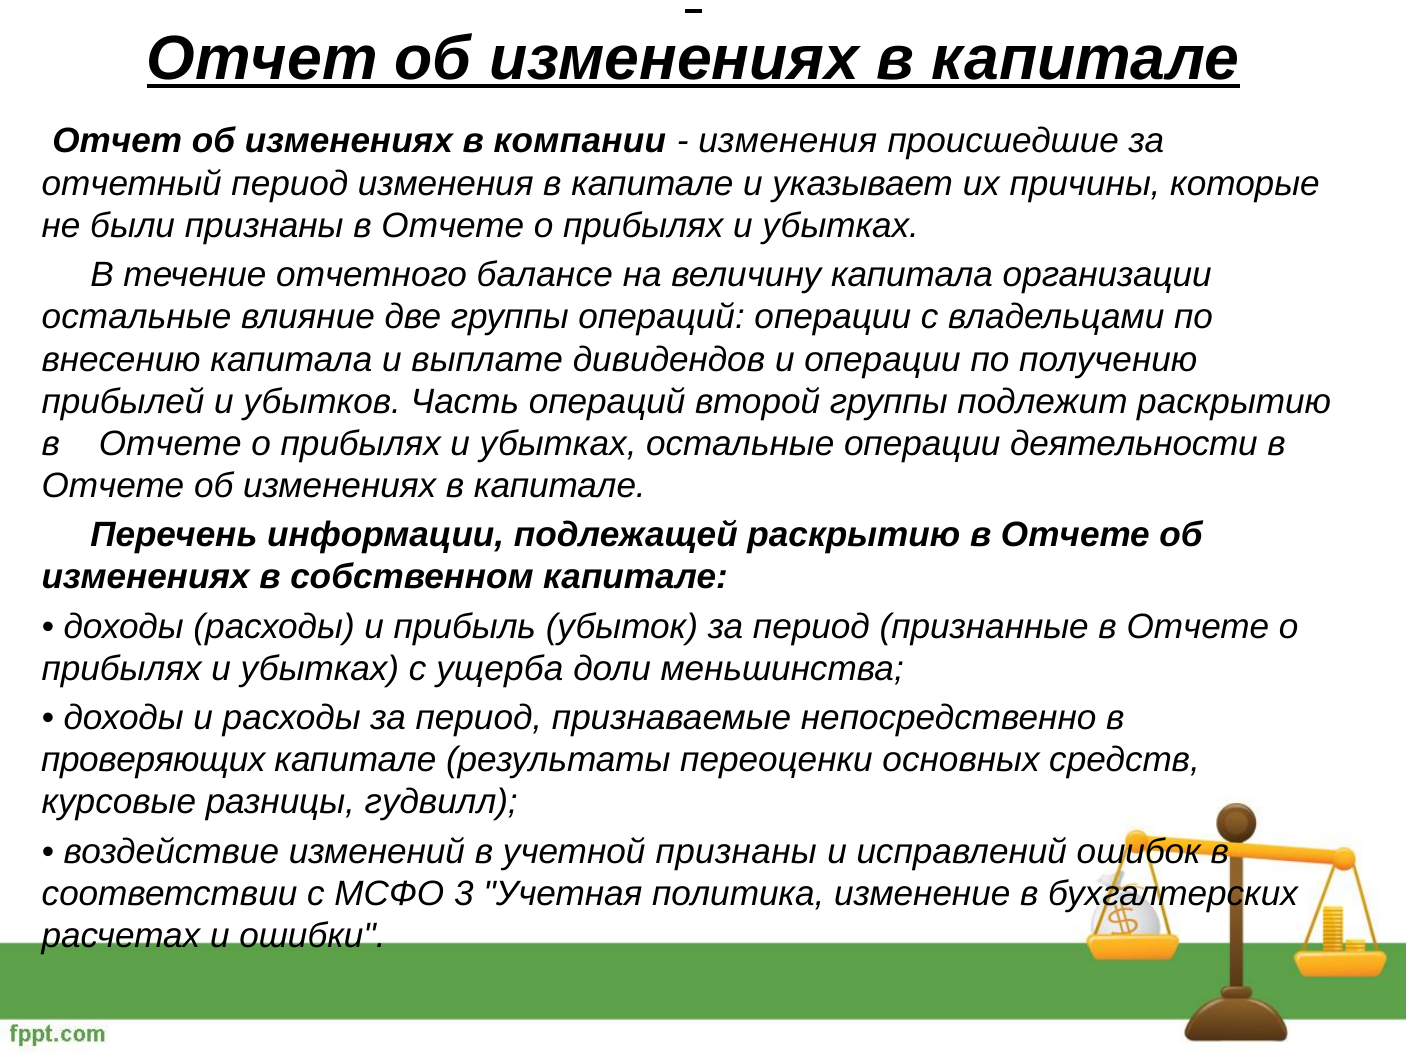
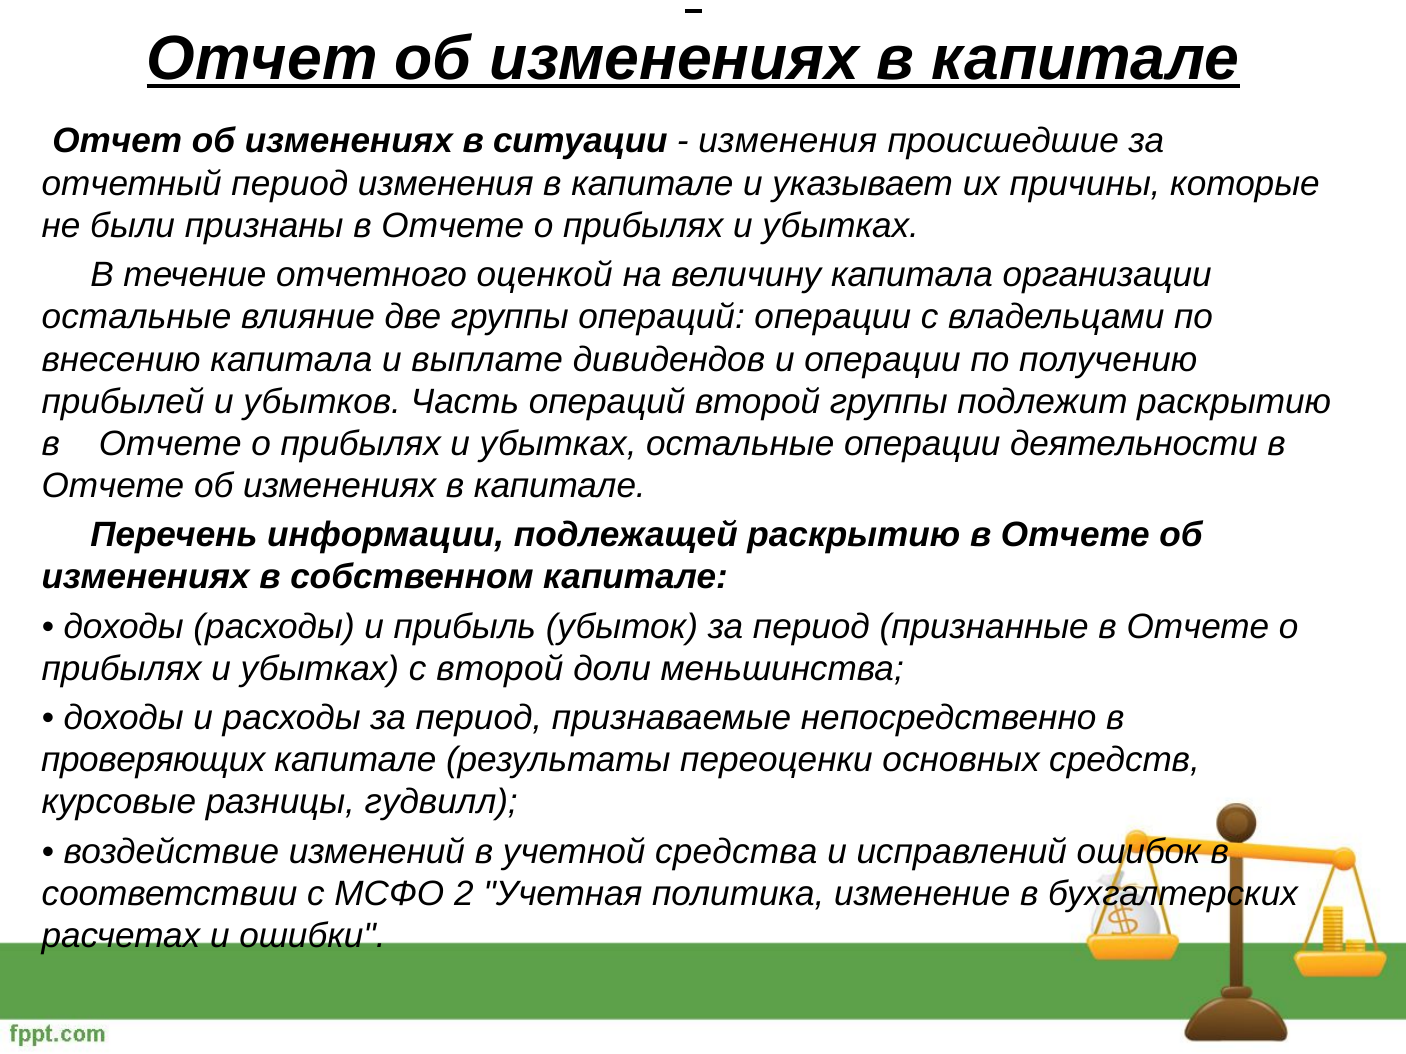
компании: компании -> ситуации (580, 141)
балансе: балансе -> оценкой (545, 275)
с ущерба: ущерба -> второй (500, 669)
учетной признаны: признаны -> средства (736, 852)
3: 3 -> 2 (464, 894)
